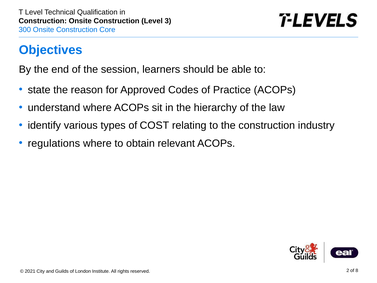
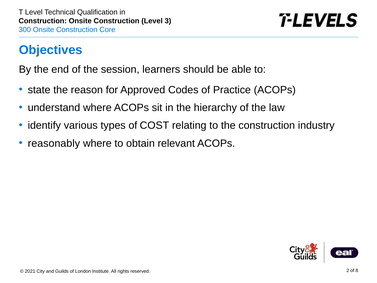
regulations: regulations -> reasonably (54, 143)
